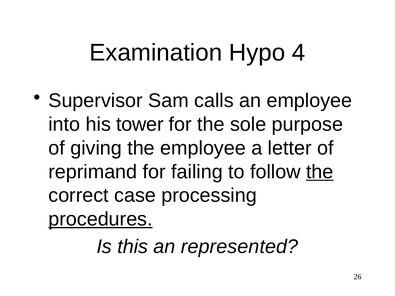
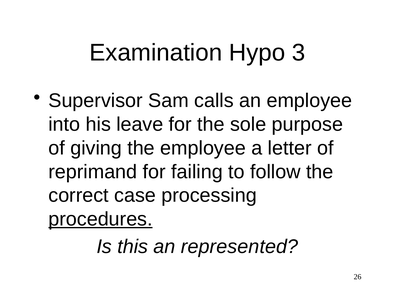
4: 4 -> 3 (299, 53)
tower: tower -> leave (140, 124)
the underline: present -> none (320, 172)
